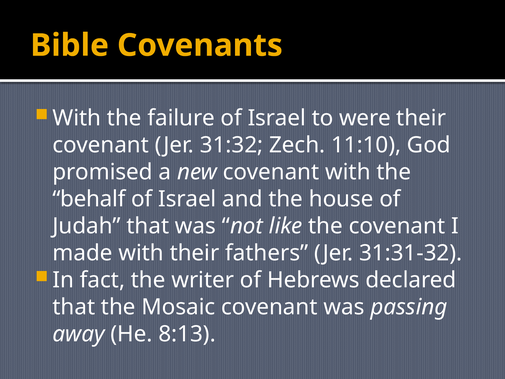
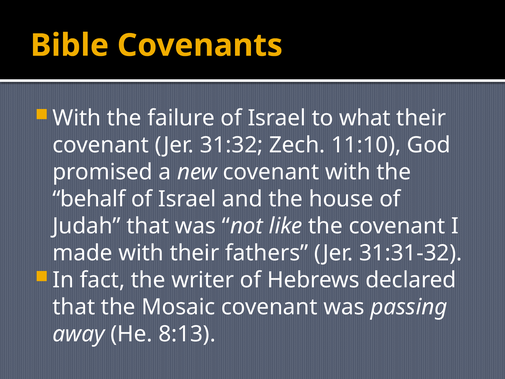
were: were -> what (365, 118)
